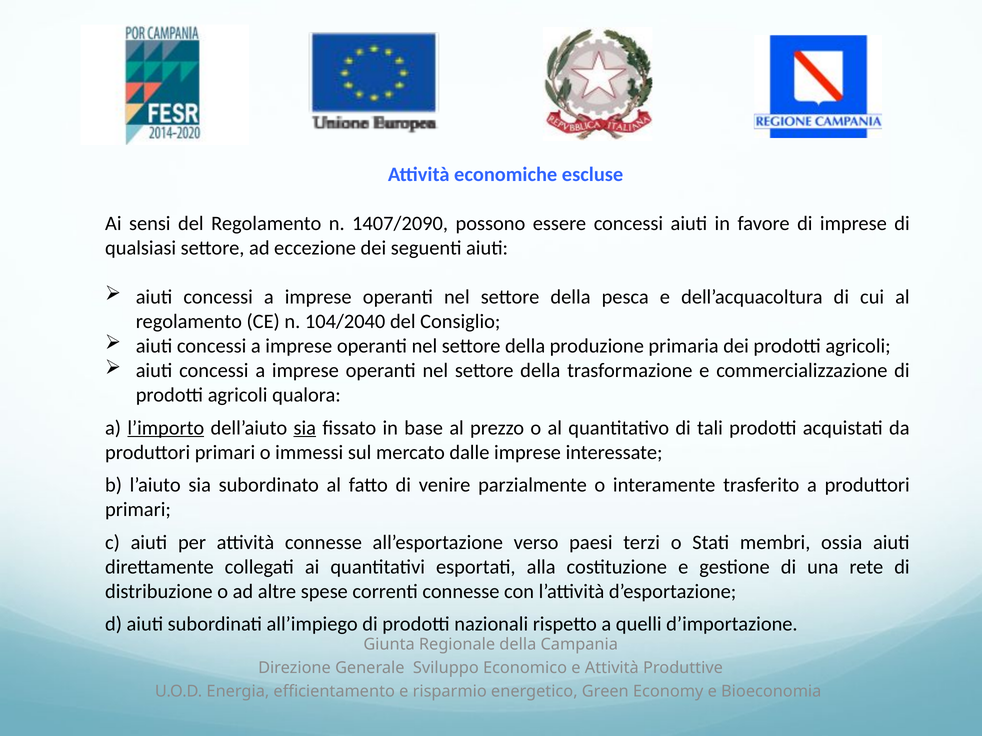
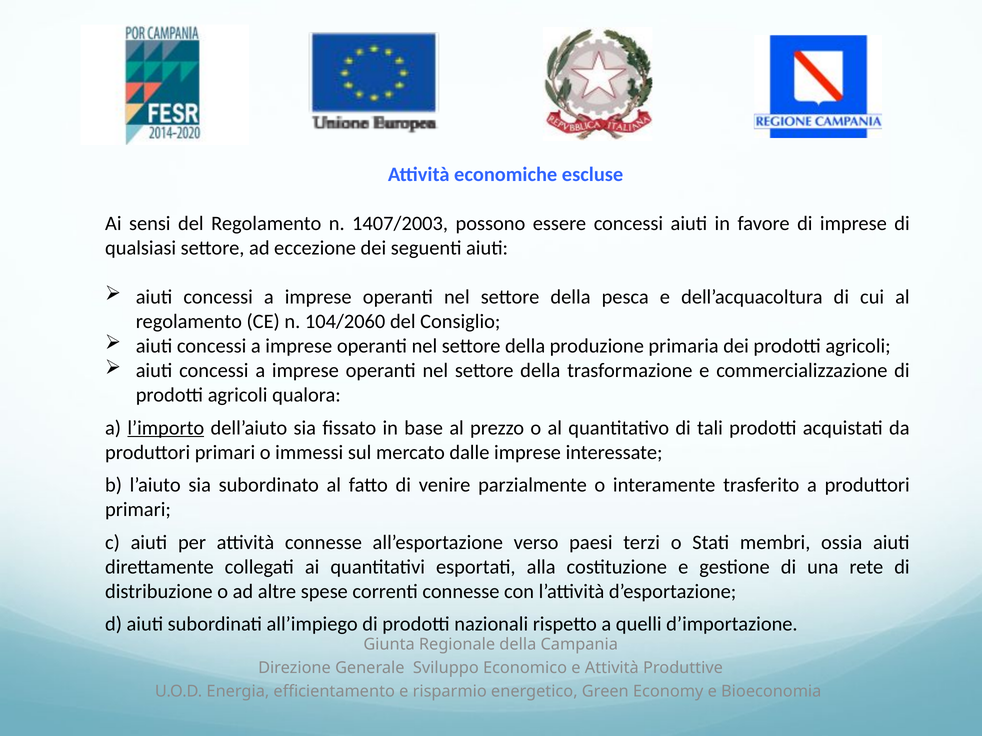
1407/2090: 1407/2090 -> 1407/2003 (400, 224)
104/2040: 104/2040 -> 104/2060 (345, 322)
sia underline: present -> none (305, 428)
